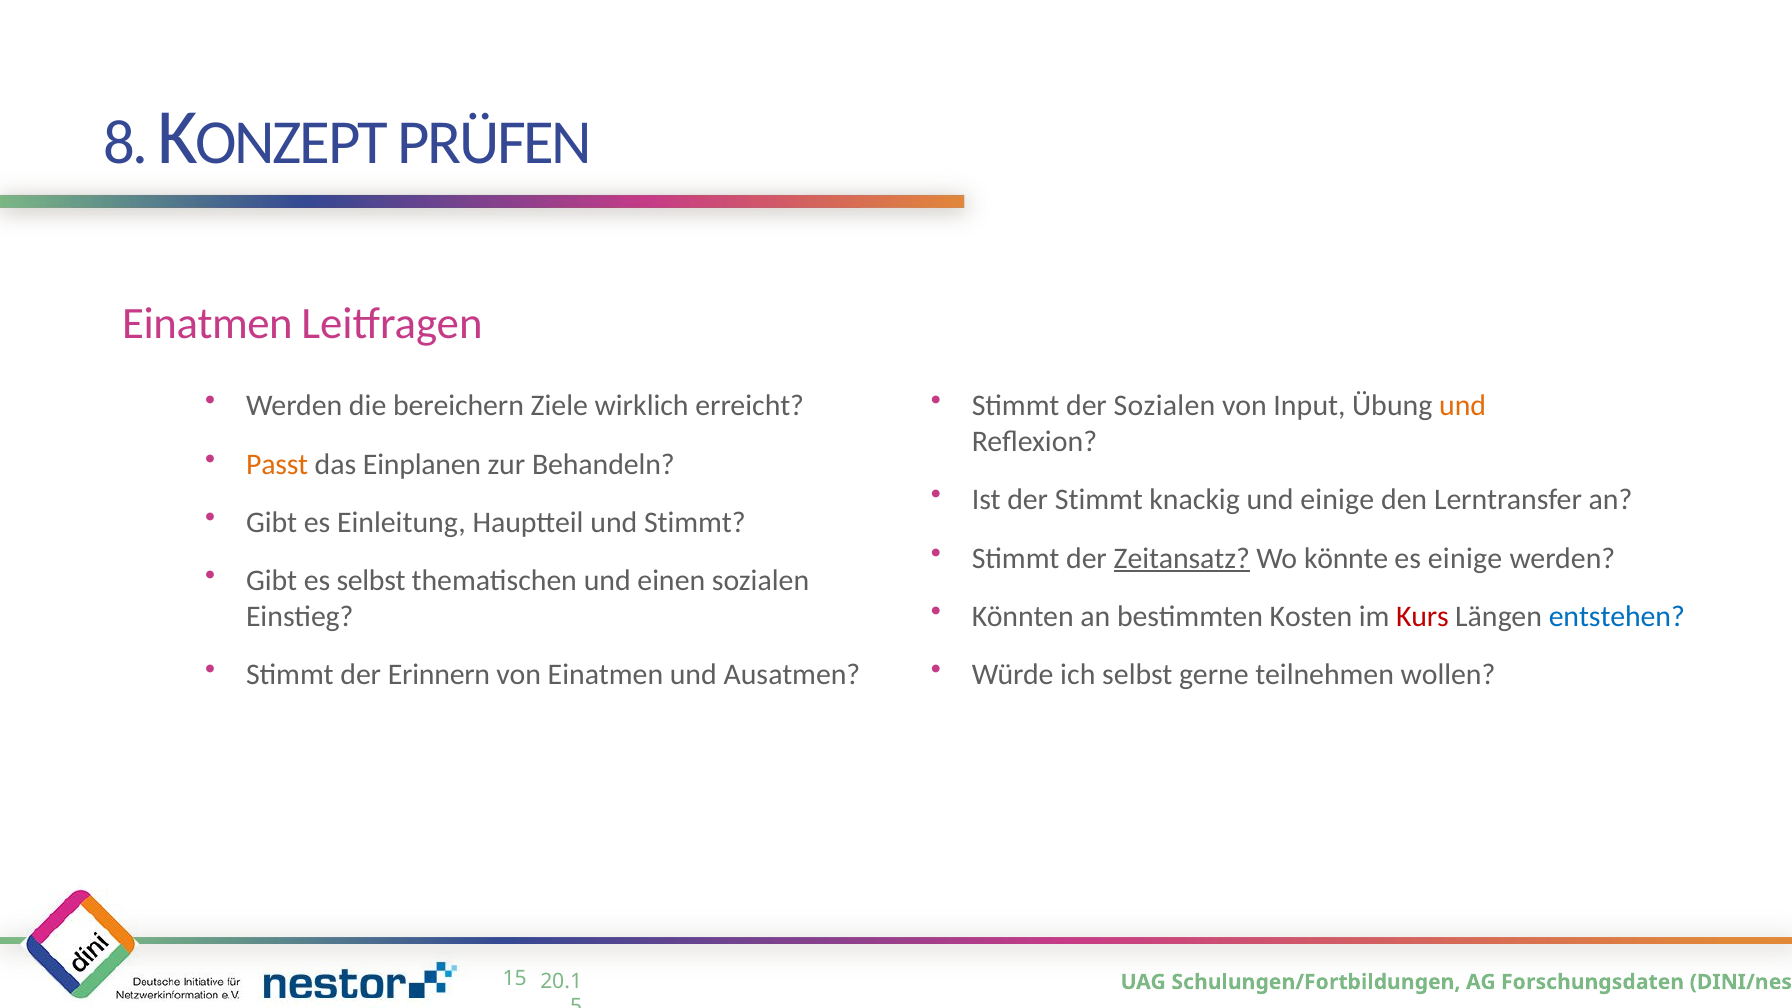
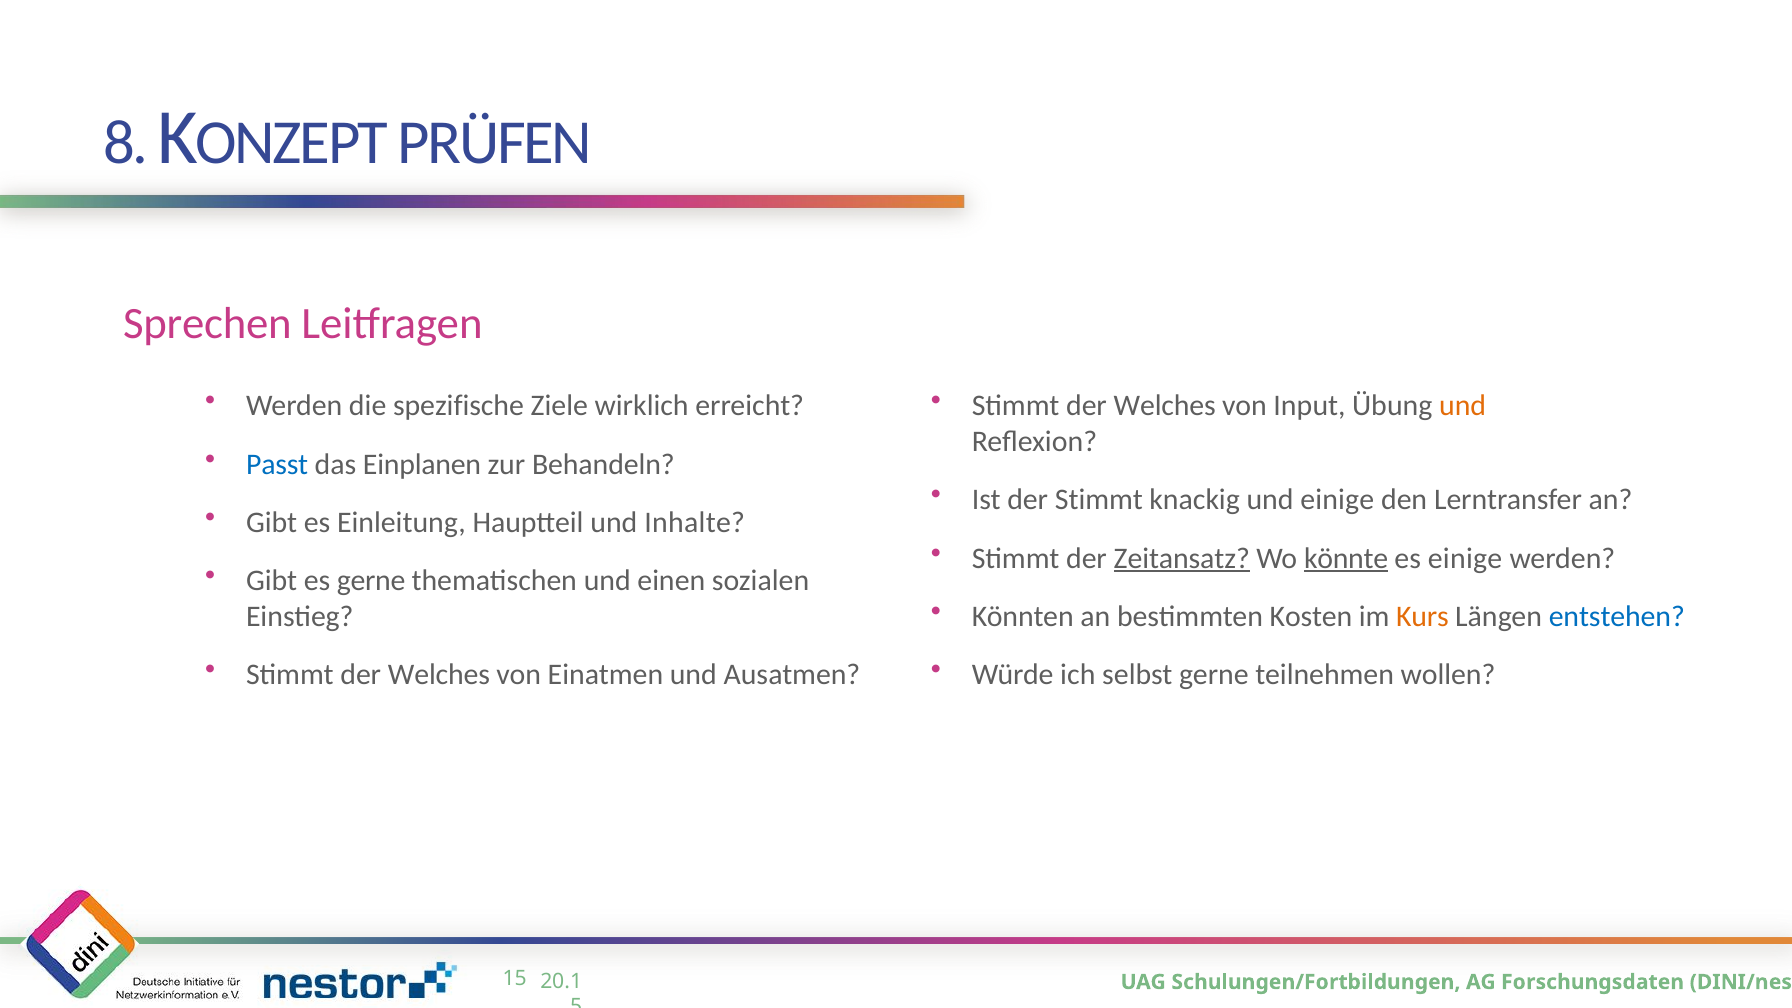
Einatmen: Einatmen -> Sprechen (207, 324)
Sozialen: Sozialen -> Welches (1165, 406)
bereichern: bereichern -> spezifische (458, 406)
Passt colour: orange -> blue (277, 464)
und Stimmt: Stimmt -> Inhalte (695, 522)
könnte underline: none -> present (1346, 558)
es selbst: selbst -> gerne (371, 581)
Kurs colour: red -> orange (1422, 617)
Erinnern: Erinnern -> Welches (439, 675)
